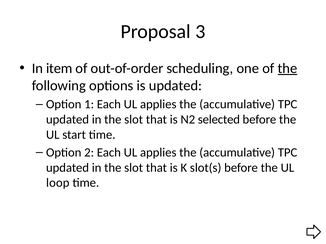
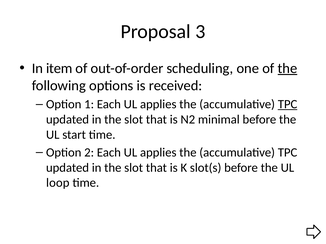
is updated: updated -> received (176, 86)
TPC underline: none -> present (288, 104)
selected: selected -> minimal (219, 120)
